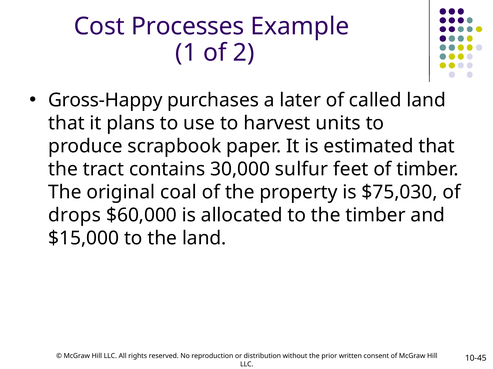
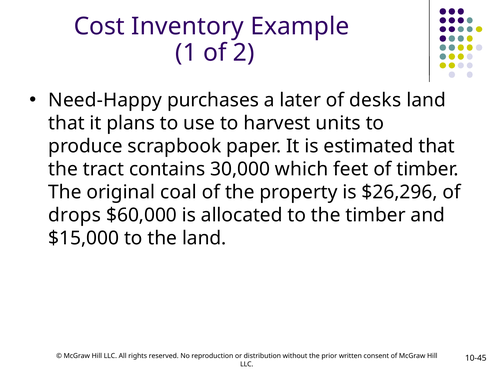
Processes: Processes -> Inventory (188, 26)
Gross-Happy: Gross-Happy -> Need-Happy (105, 100)
called: called -> desks (375, 100)
sulfur: sulfur -> which (302, 170)
$75,030: $75,030 -> $26,296 (400, 193)
